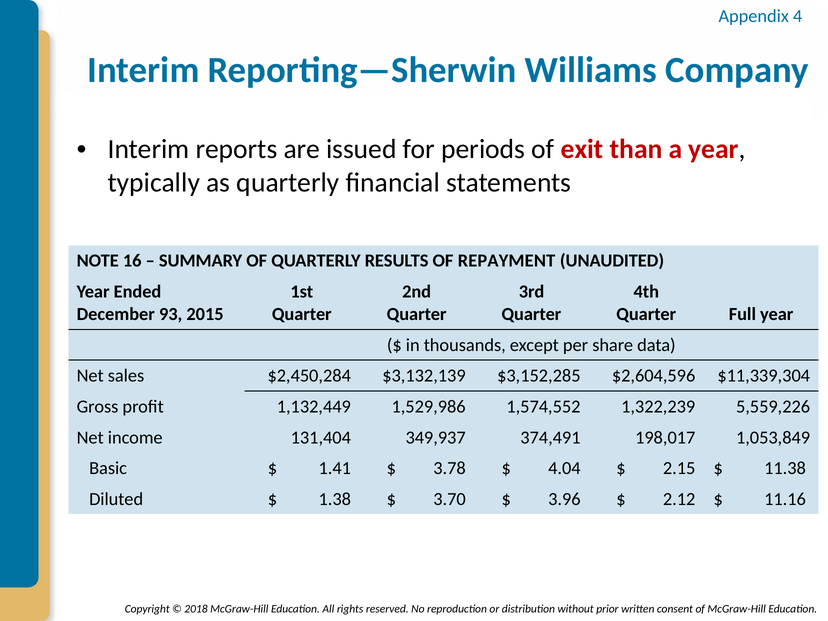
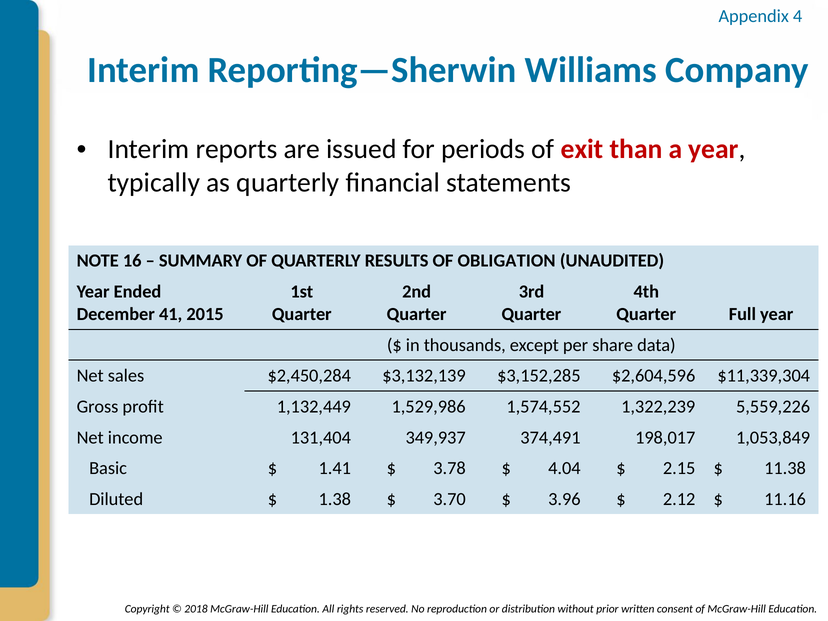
REPAYMENT: REPAYMENT -> OBLIGATION (507, 261)
93: 93 -> 41 (171, 314)
